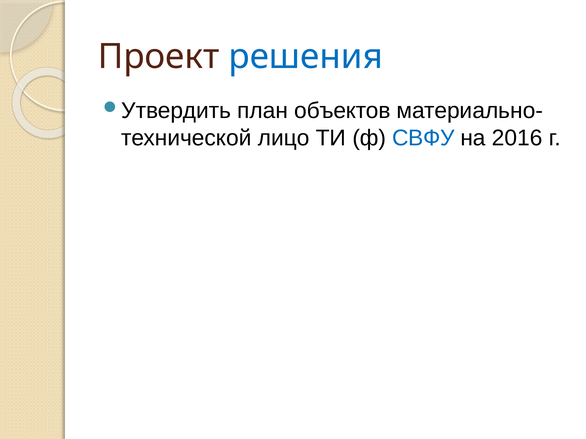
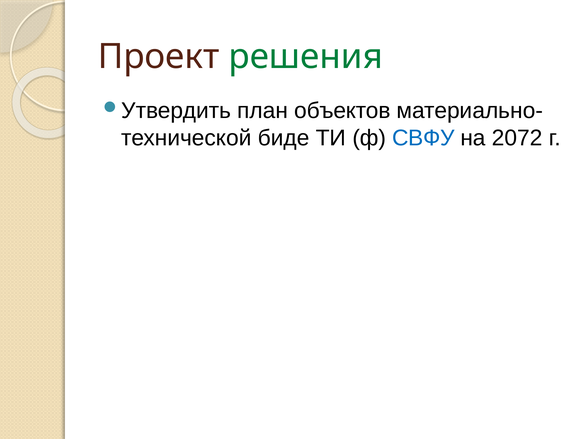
решения colour: blue -> green (306, 57)
лицо: лицо -> биде (284, 138)
2016: 2016 -> 2072 (517, 138)
